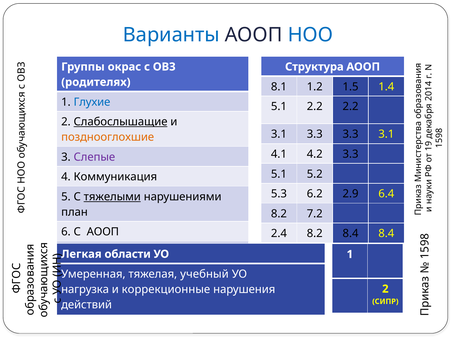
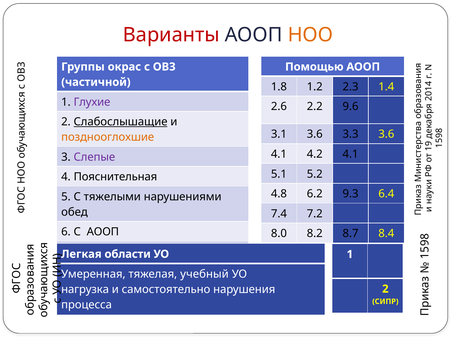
Варианты colour: blue -> red (171, 35)
НОО colour: blue -> orange (310, 35)
Структура: Структура -> Помощью (314, 67)
родителях: родителях -> частичной (96, 82)
8.1: 8.1 -> 1.8 (279, 87)
1.5: 1.5 -> 2.3 (351, 87)
Глухие colour: blue -> purple (92, 102)
5.1: 5.1 -> 2.6 (279, 107)
2.2 2.2: 2.2 -> 9.6 (351, 107)
3.1 3.3: 3.3 -> 3.6 (315, 134)
3.3 3.1: 3.1 -> 3.6 (386, 134)
4.2 3.3: 3.3 -> 4.1 (351, 154)
Коммуникация: Коммуникация -> Пояснительная (115, 177)
5.3: 5.3 -> 4.8 (279, 194)
2.9: 2.9 -> 9.3 (351, 194)
тяжелыми underline: present -> none (112, 197)
план: план -> обед (74, 212)
8.2: 8.2 -> 7.4 (279, 214)
2.4: 2.4 -> 8.0 (279, 234)
8.2 8.4: 8.4 -> 8.7 (351, 234)
коррекционные: коррекционные -> самостоятельно (166, 290)
действий: действий -> процесса (87, 305)
